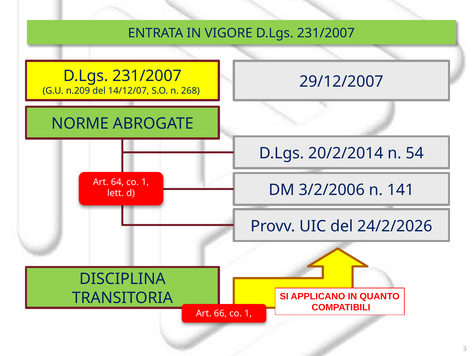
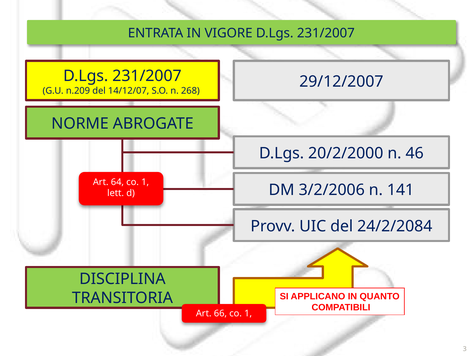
20/2/2014: 20/2/2014 -> 20/2/2000 (346, 153)
54: 54 -> 46 (415, 153)
24/2/2026: 24/2/2026 -> 24/2/2084 (395, 226)
